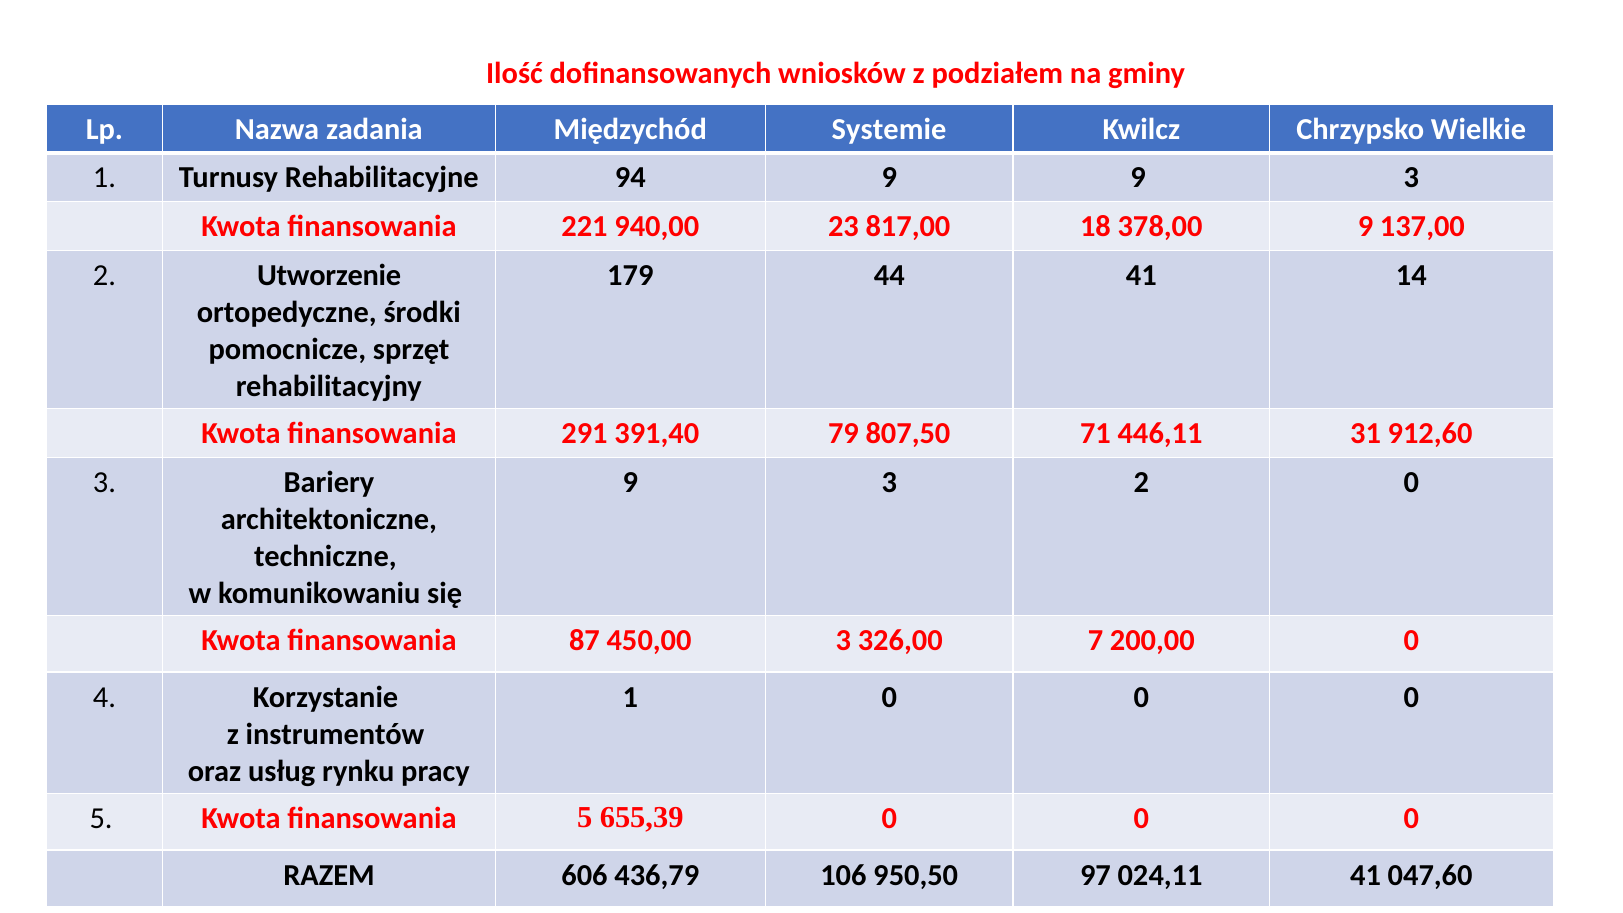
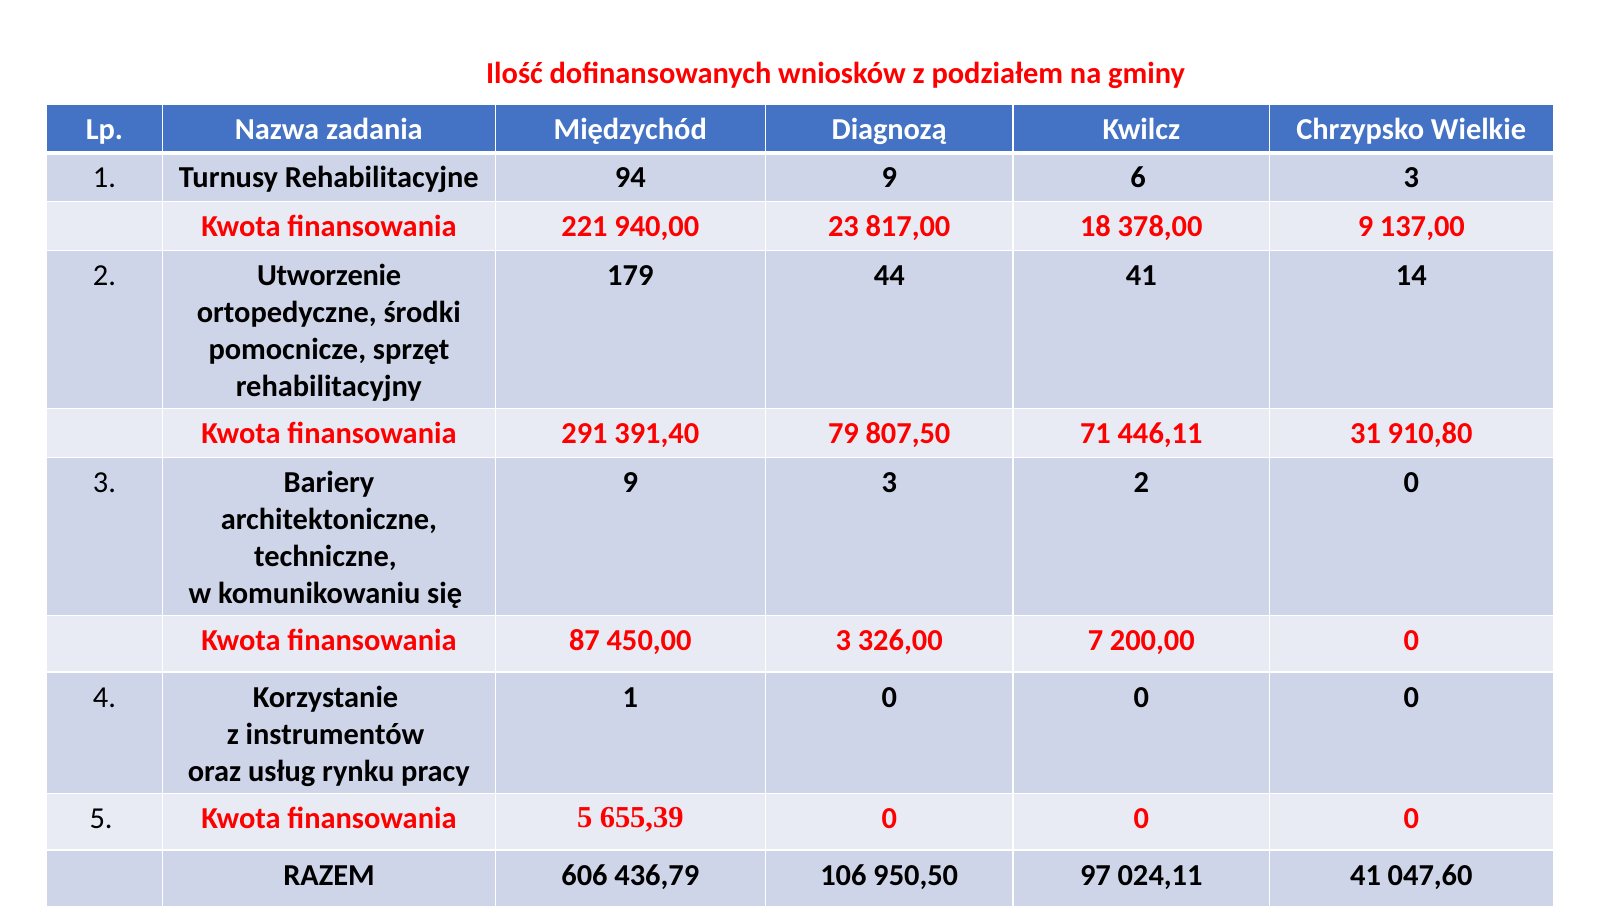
Systemie: Systemie -> Diagnozą (889, 129)
9 9: 9 -> 6 (1138, 178)
912,60: 912,60 -> 910,80 (1430, 434)
